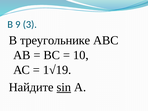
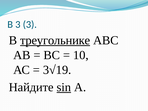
В 9: 9 -> 3 (18, 24)
треугольнике underline: none -> present (55, 40)
1√19: 1√19 -> 3√19 (57, 70)
